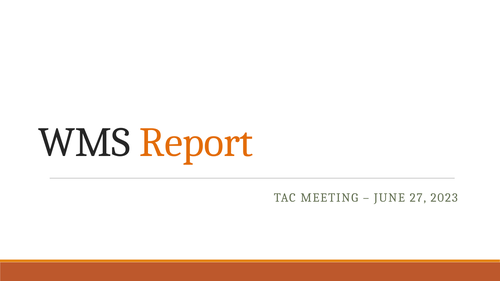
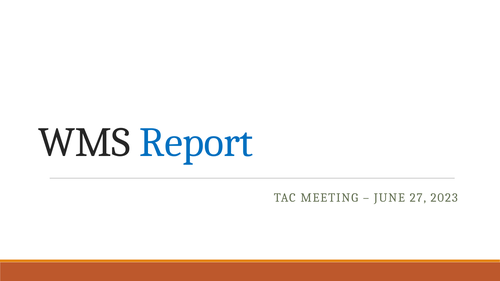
Report colour: orange -> blue (196, 142)
